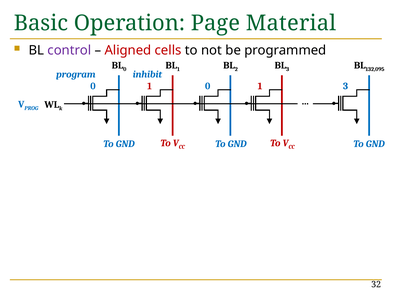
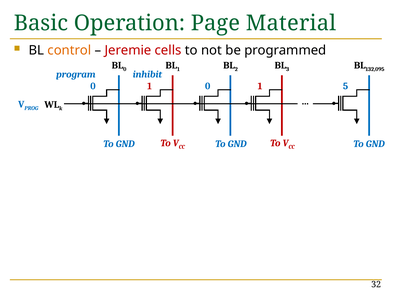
control colour: purple -> orange (69, 50)
Aligned: Aligned -> Jeremie (128, 50)
1 3: 3 -> 5 (346, 86)
